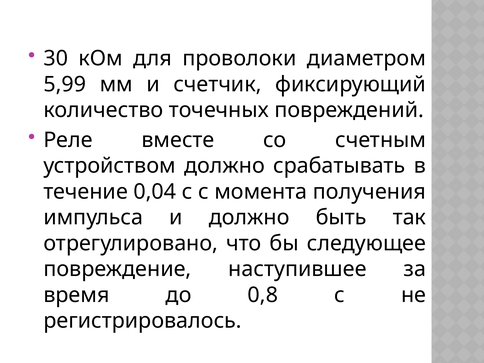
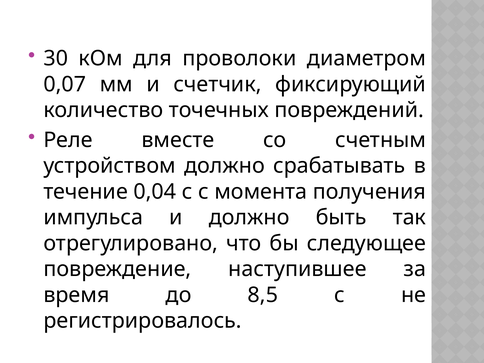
5,99: 5,99 -> 0,07 (65, 84)
0,8: 0,8 -> 8,5 (263, 295)
